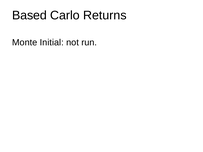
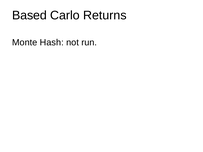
Initial: Initial -> Hash (52, 43)
